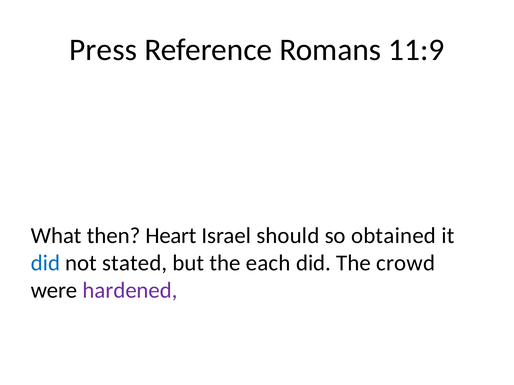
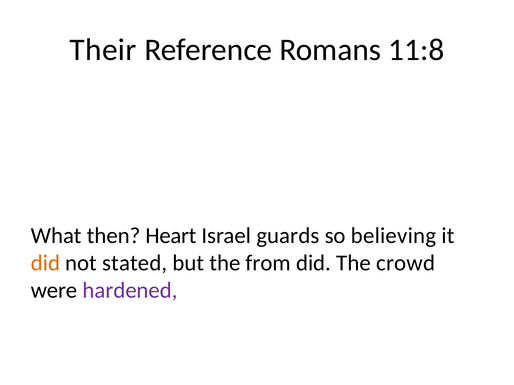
Press: Press -> Their (103, 50)
11:9: 11:9 -> 11:8 (416, 50)
should: should -> guards (288, 236)
obtained: obtained -> believing (394, 236)
did colour: blue -> orange (45, 263)
each: each -> from (268, 263)
